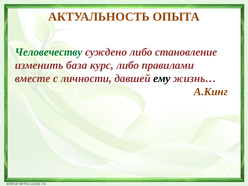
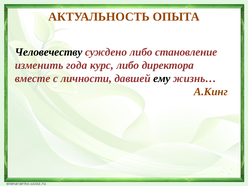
Человечеству colour: green -> black (49, 52)
база: база -> года (77, 65)
правилами: правилами -> директора (168, 65)
